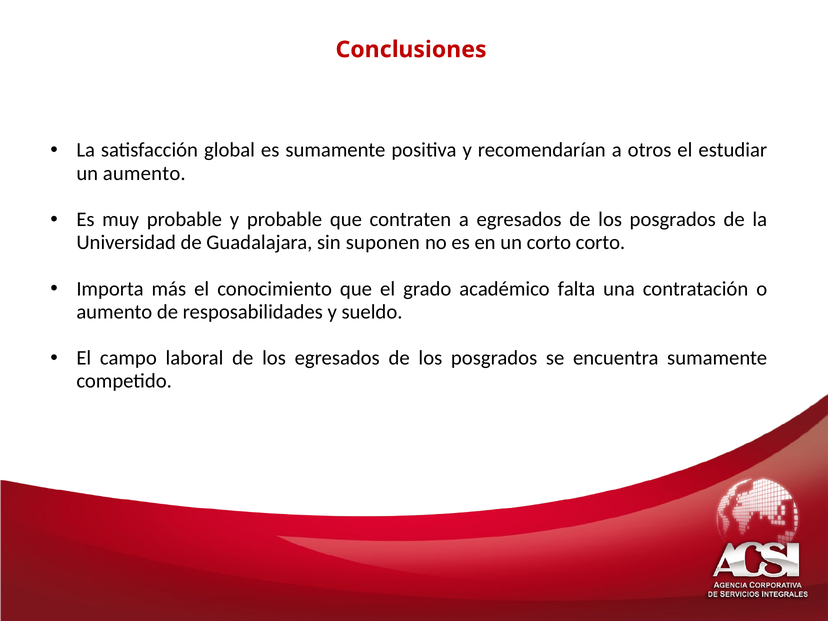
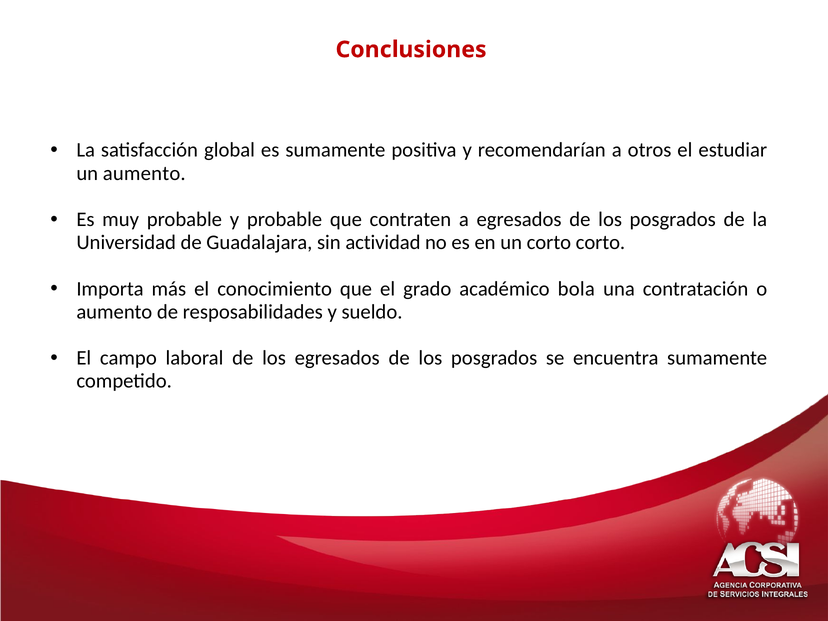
suponen: suponen -> actividad (383, 243)
falta: falta -> bola (576, 289)
